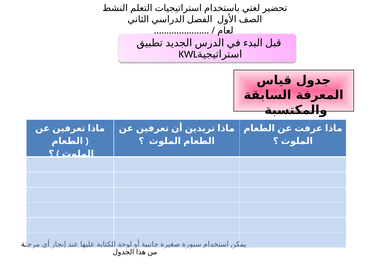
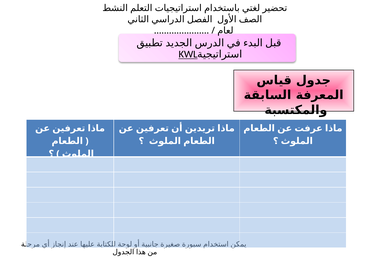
KWL underline: none -> present (188, 54)
